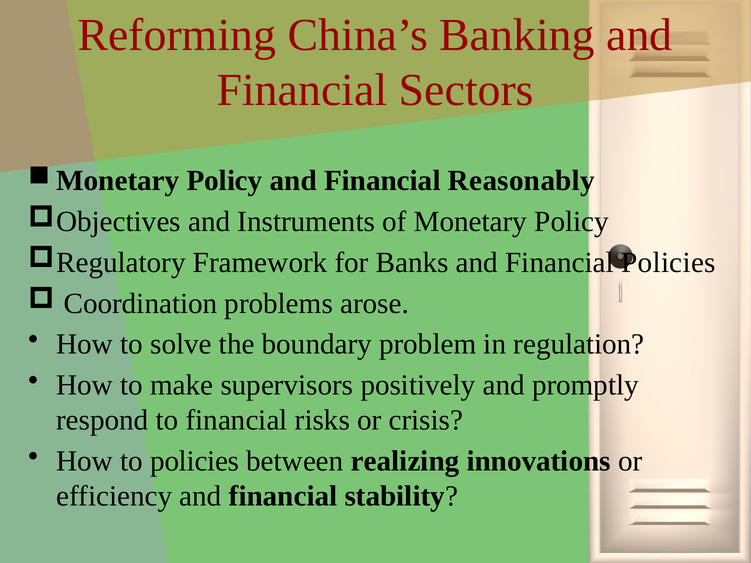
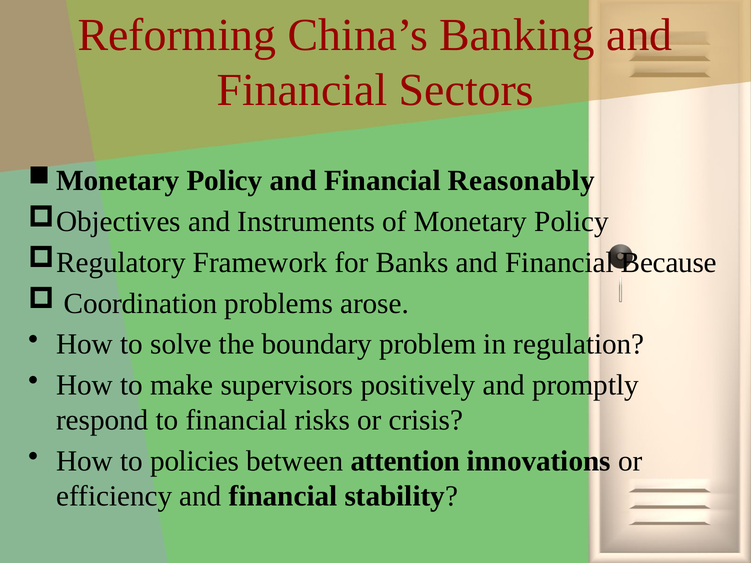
Financial Policies: Policies -> Because (669, 263)
realizing: realizing -> attention (405, 461)
